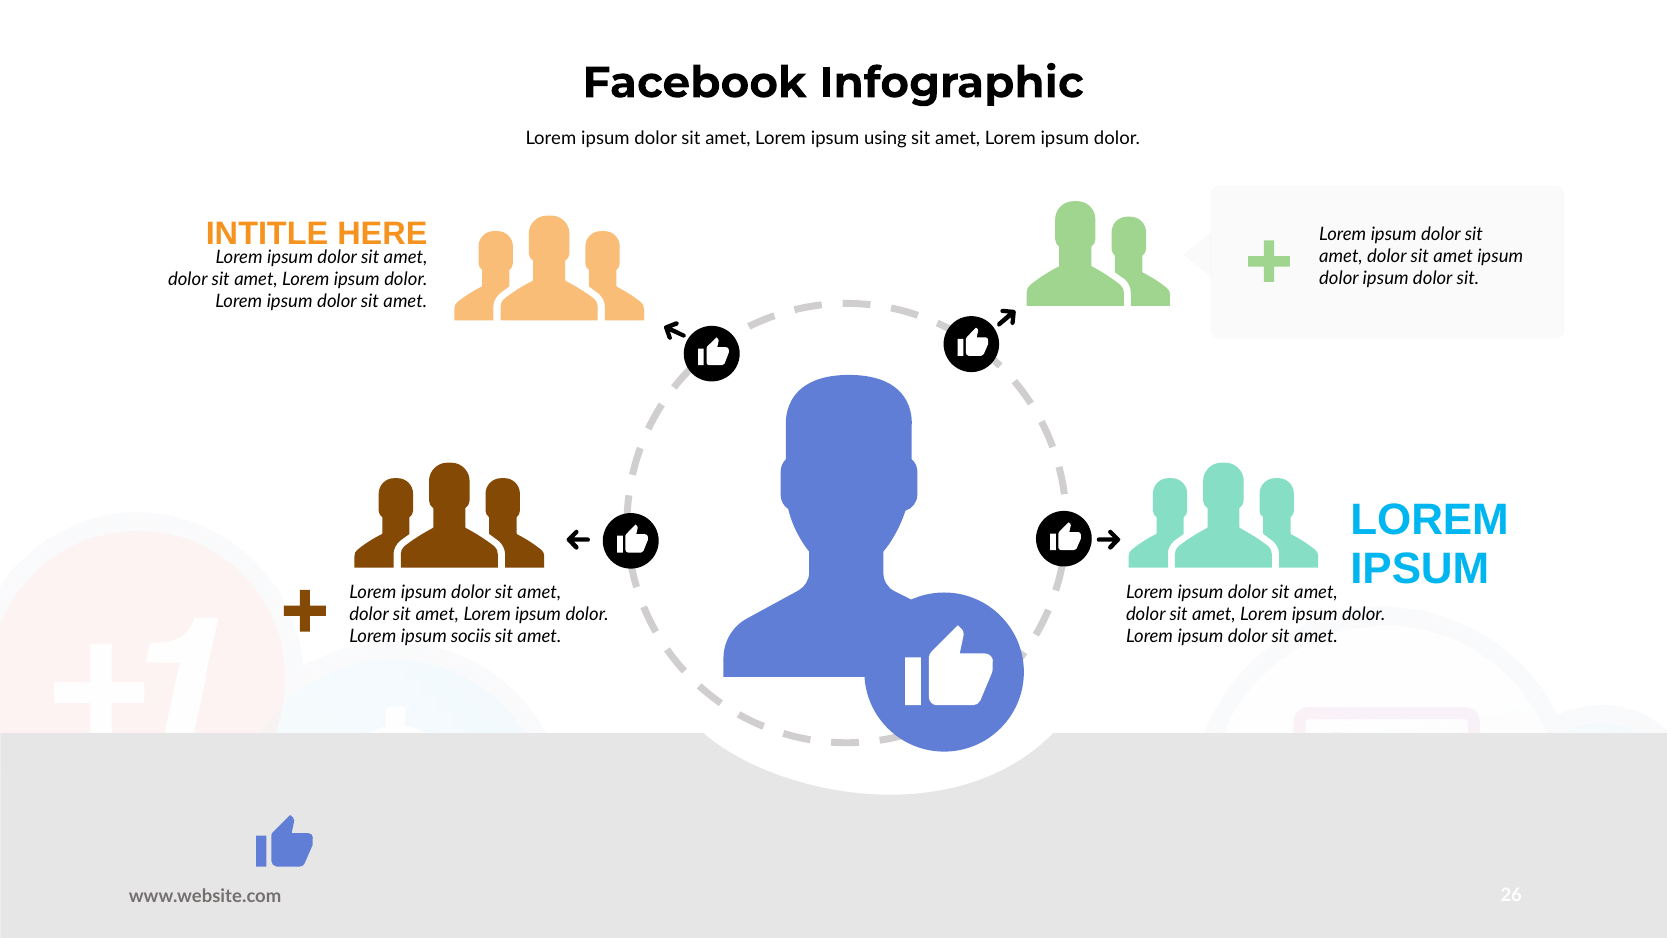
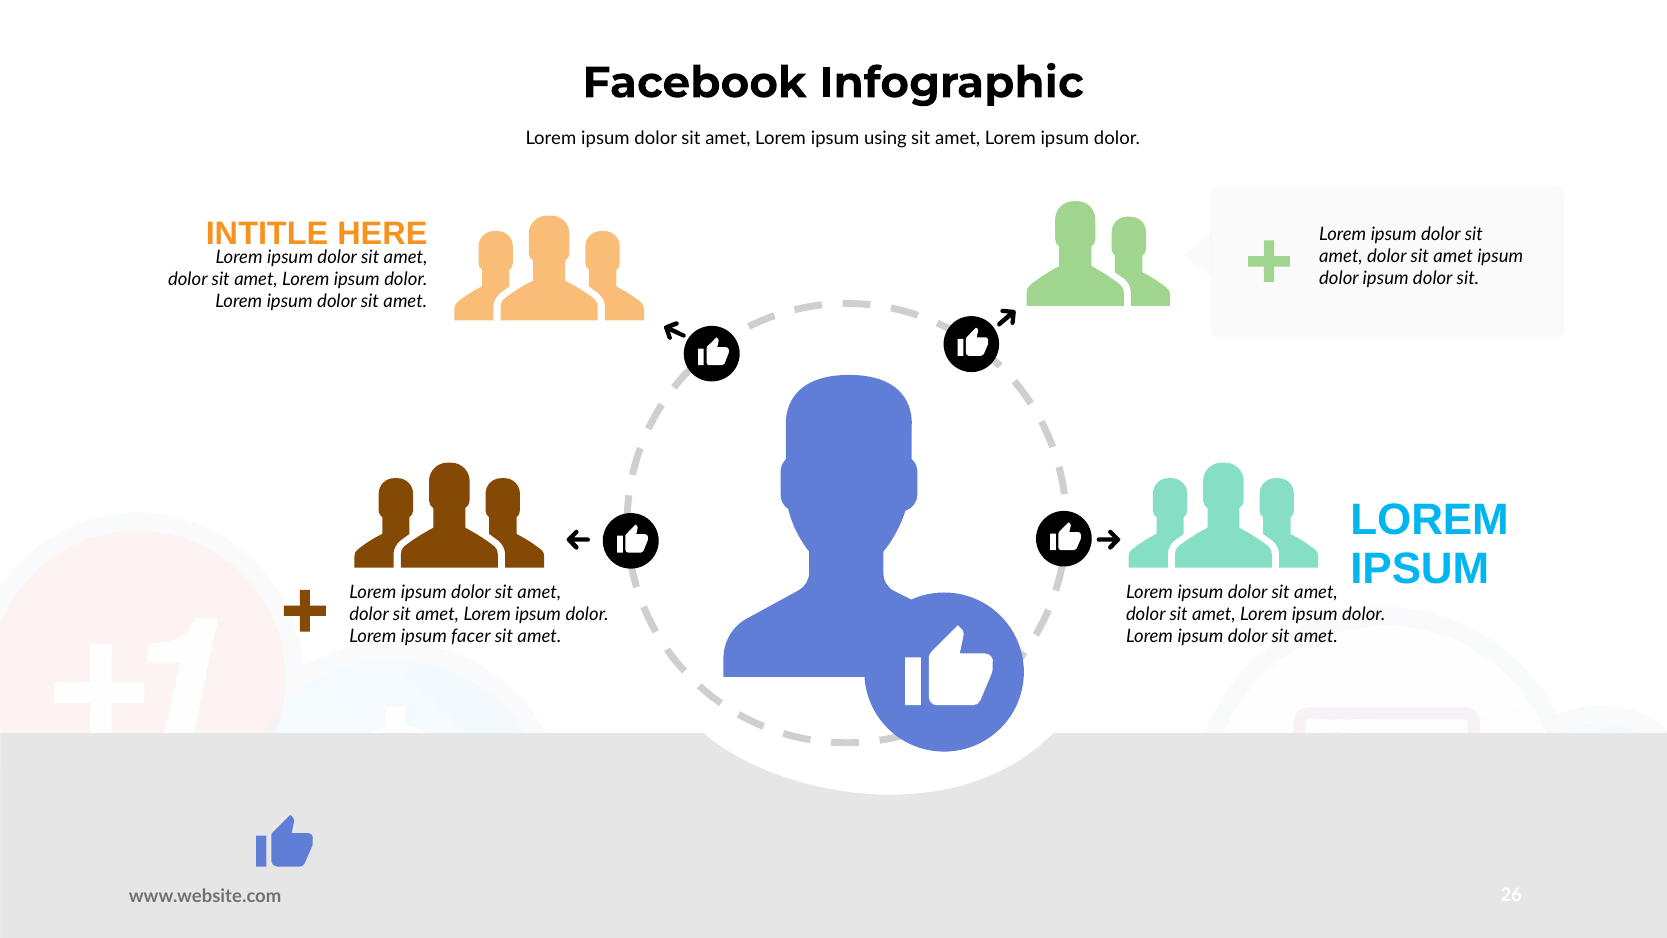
sociis: sociis -> facer (471, 637)
